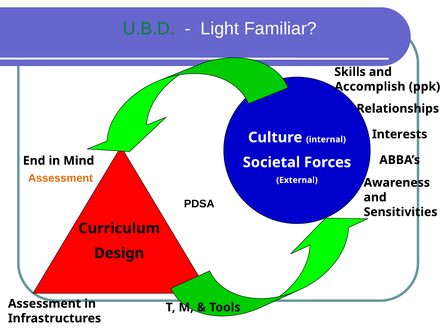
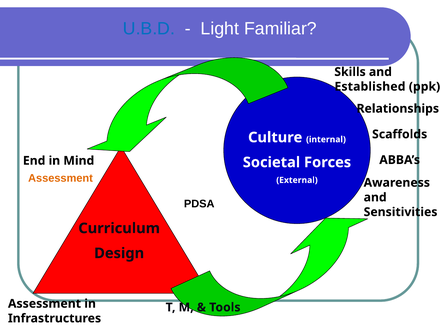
U.B.D colour: green -> blue (149, 29)
Accomplish: Accomplish -> Established (370, 87)
Interests: Interests -> Scaffolds (400, 134)
